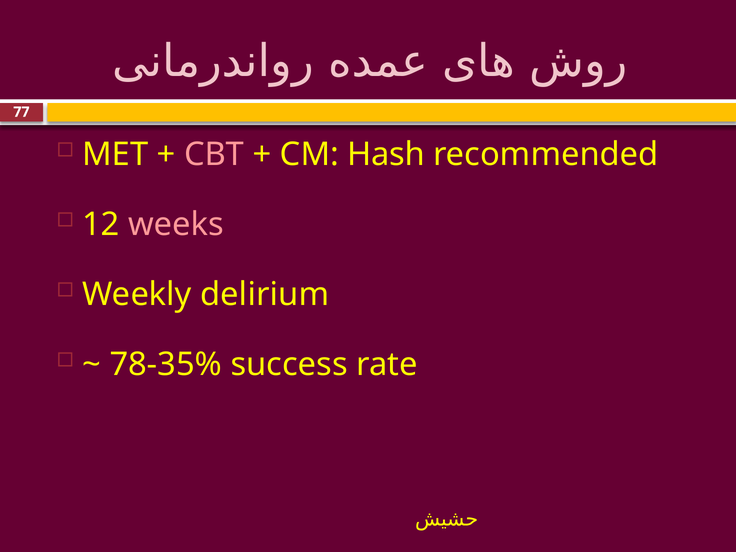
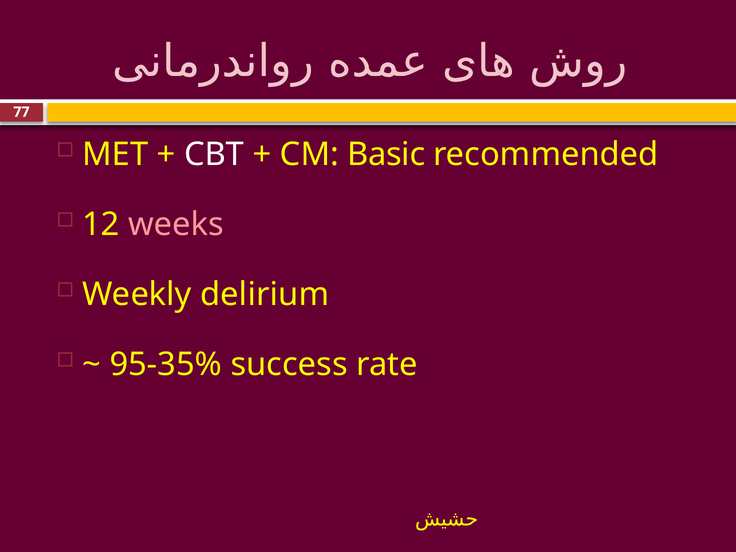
CBT colour: pink -> white (214, 154)
Hash: Hash -> Basic (386, 154)
78-35%: 78-35% -> 95-35% (166, 364)
